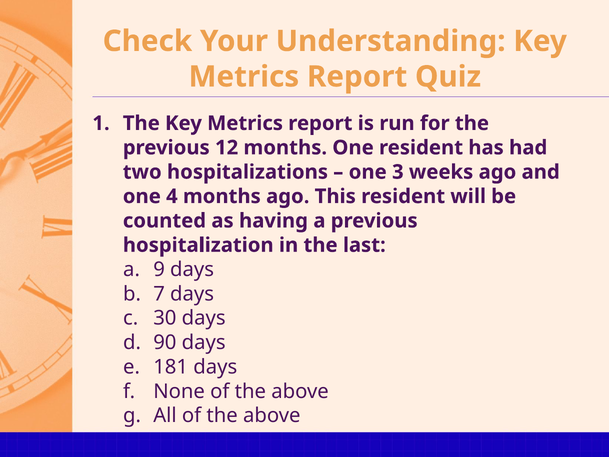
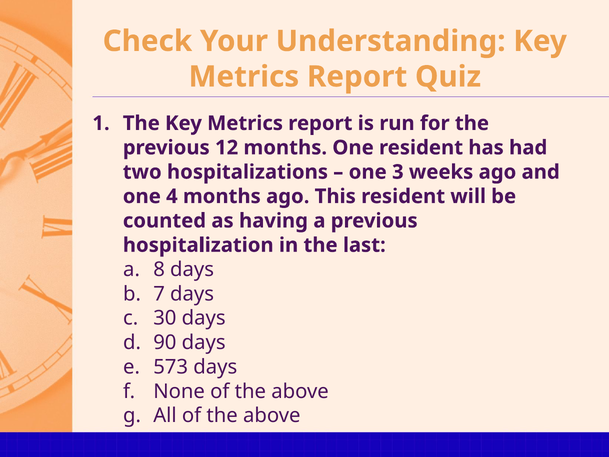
9: 9 -> 8 (159, 269)
181: 181 -> 573 (171, 367)
